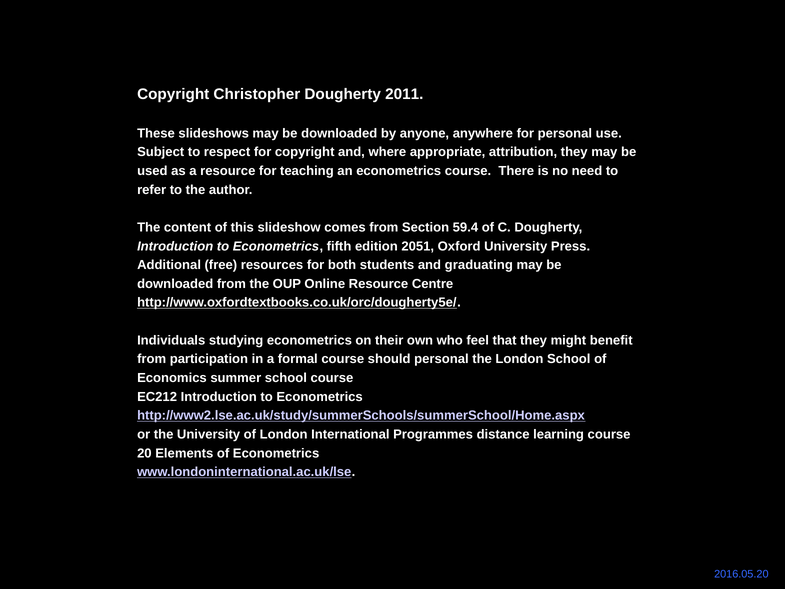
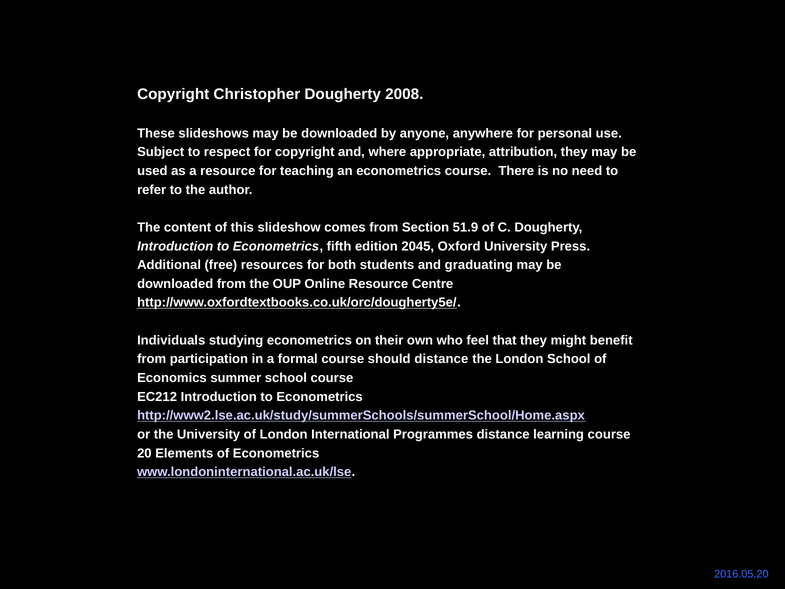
2011: 2011 -> 2008 (404, 94)
59.4: 59.4 -> 51.9 (465, 227)
2051: 2051 -> 2045 (418, 246)
should personal: personal -> distance (441, 359)
